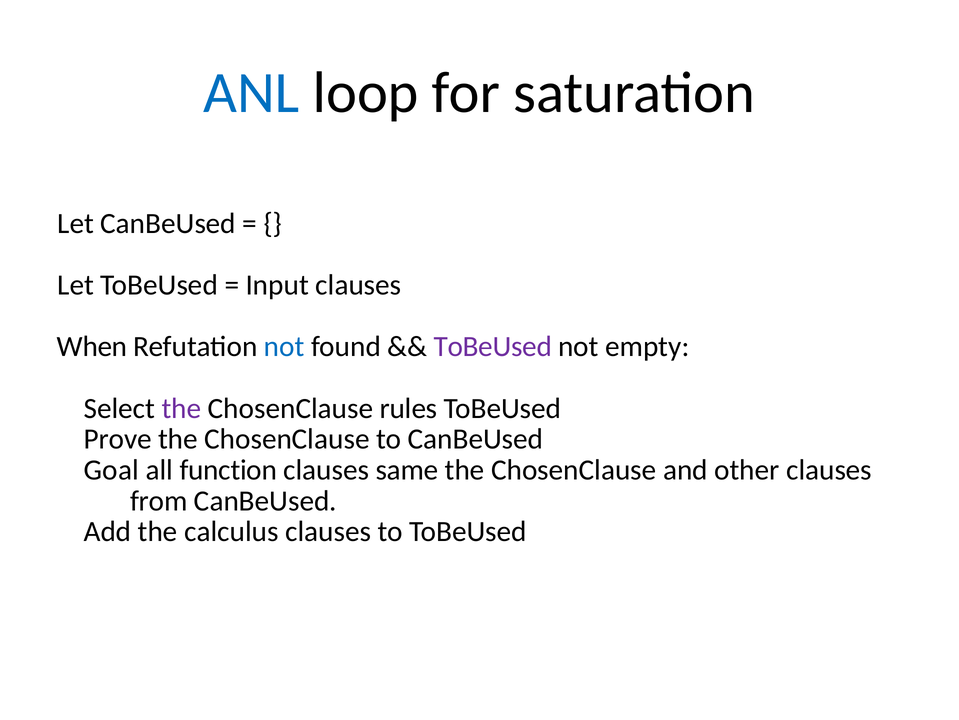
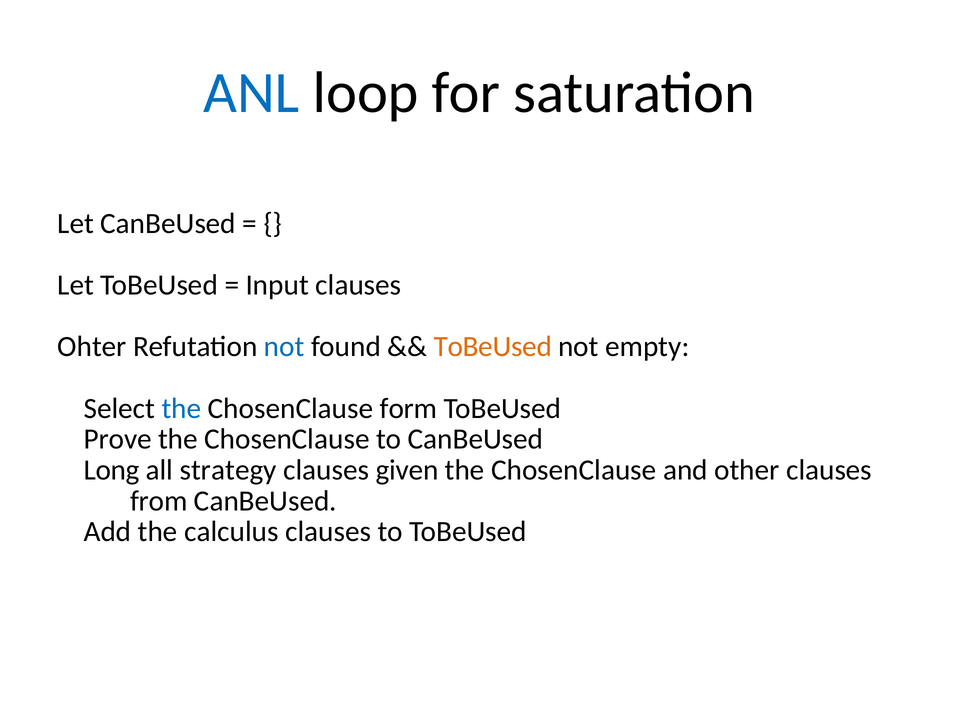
When: When -> Ohter (92, 346)
ToBeUsed colour: purple -> orange (493, 346)
the colour: purple -> blue (182, 408)
rules: rules -> form (409, 408)
Goal: Goal -> Long (112, 470)
function: function -> strategy (228, 470)
same: same -> given (407, 470)
